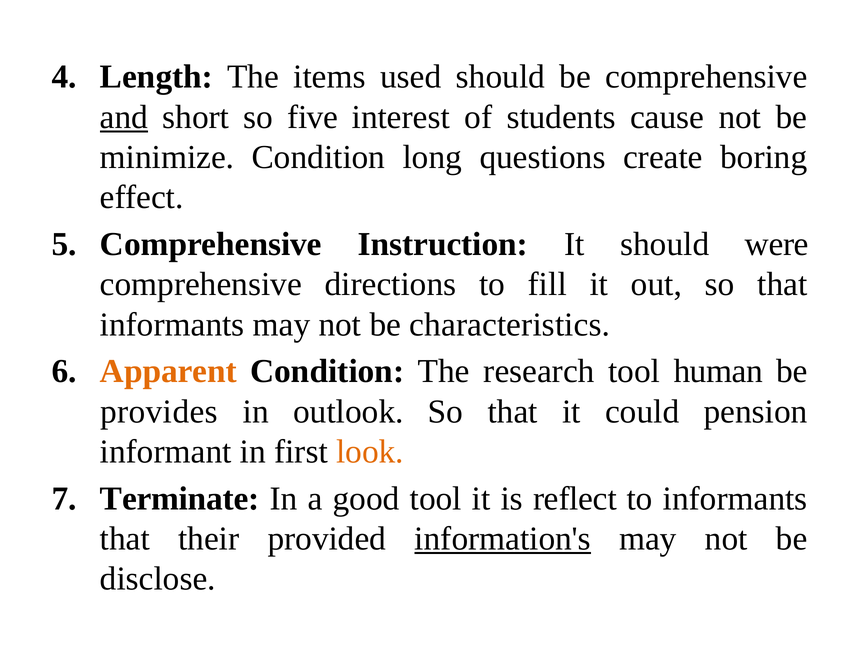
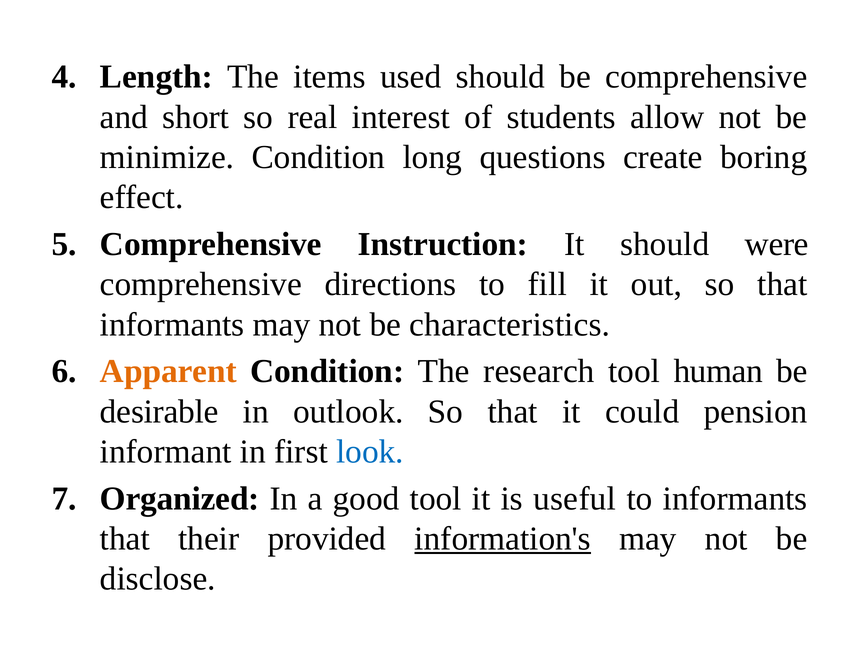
and underline: present -> none (124, 117)
five: five -> real (313, 117)
cause: cause -> allow (667, 117)
provides: provides -> desirable (159, 412)
look colour: orange -> blue (370, 452)
Terminate: Terminate -> Organized (180, 499)
reflect: reflect -> useful (575, 499)
